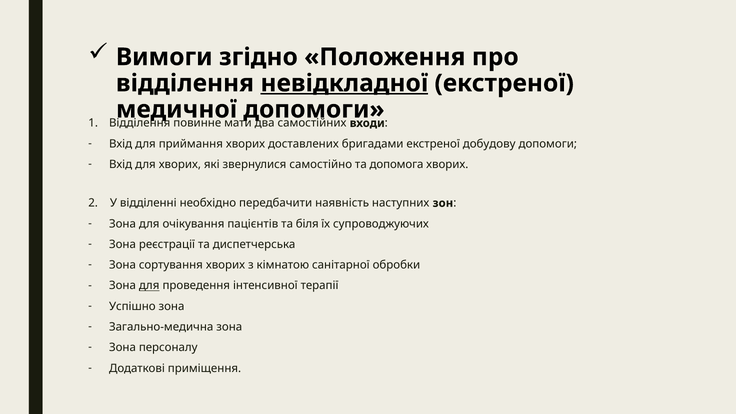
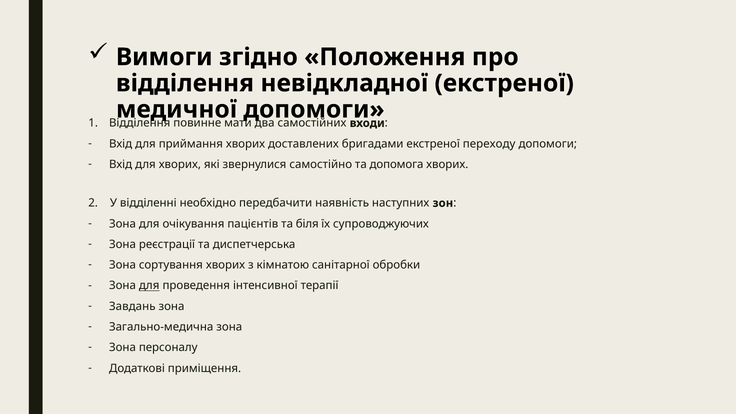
невідкладної underline: present -> none (344, 83)
добудову: добудову -> переходу (489, 144)
Успішно: Успішно -> Завдань (132, 306)
